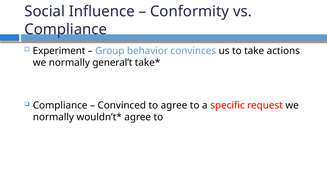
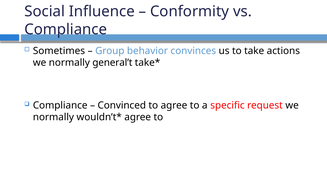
Experiment: Experiment -> Sometimes (59, 51)
